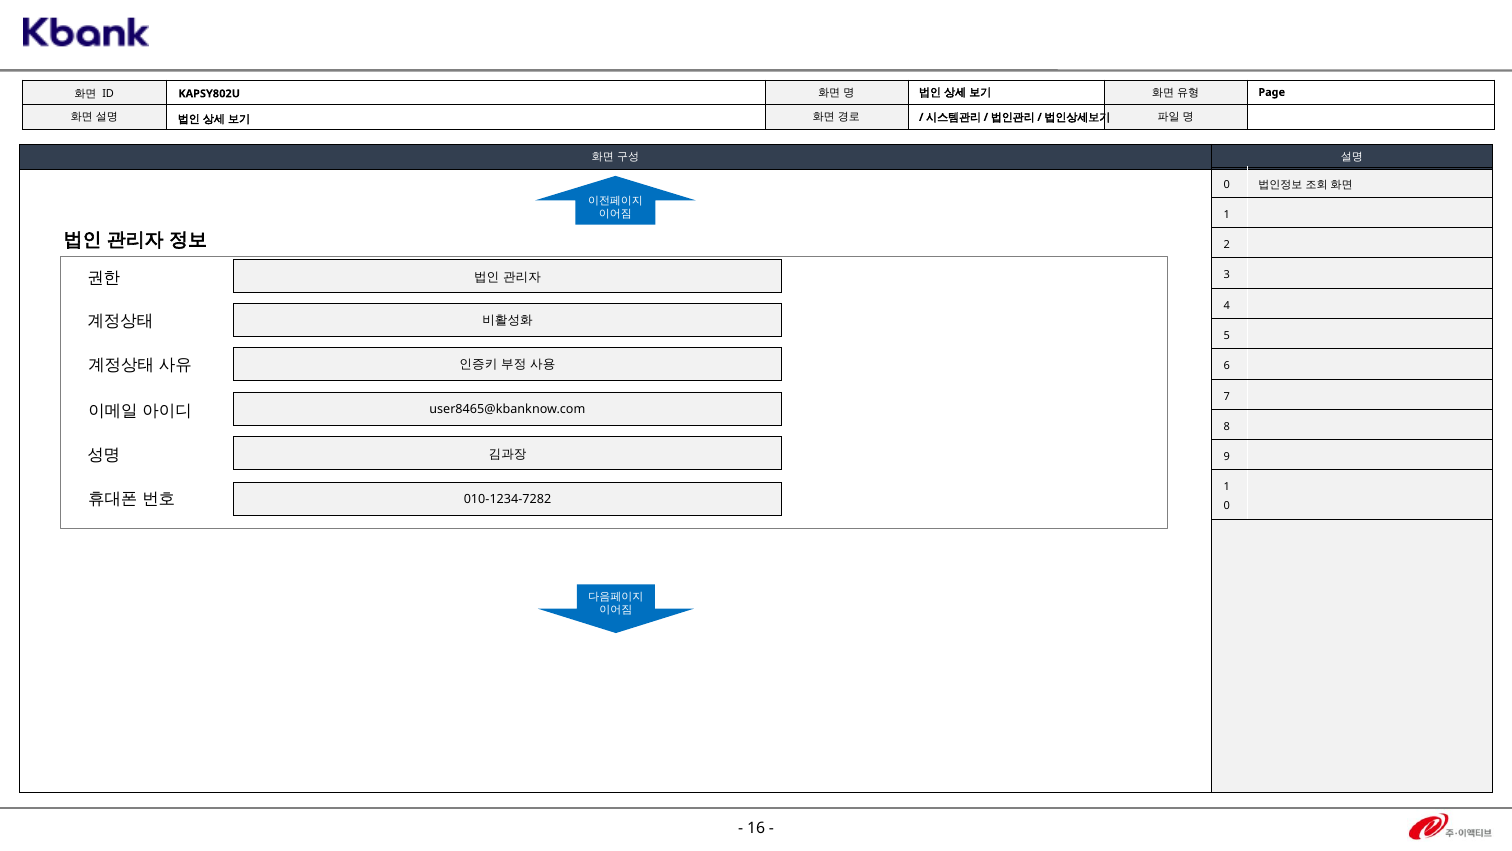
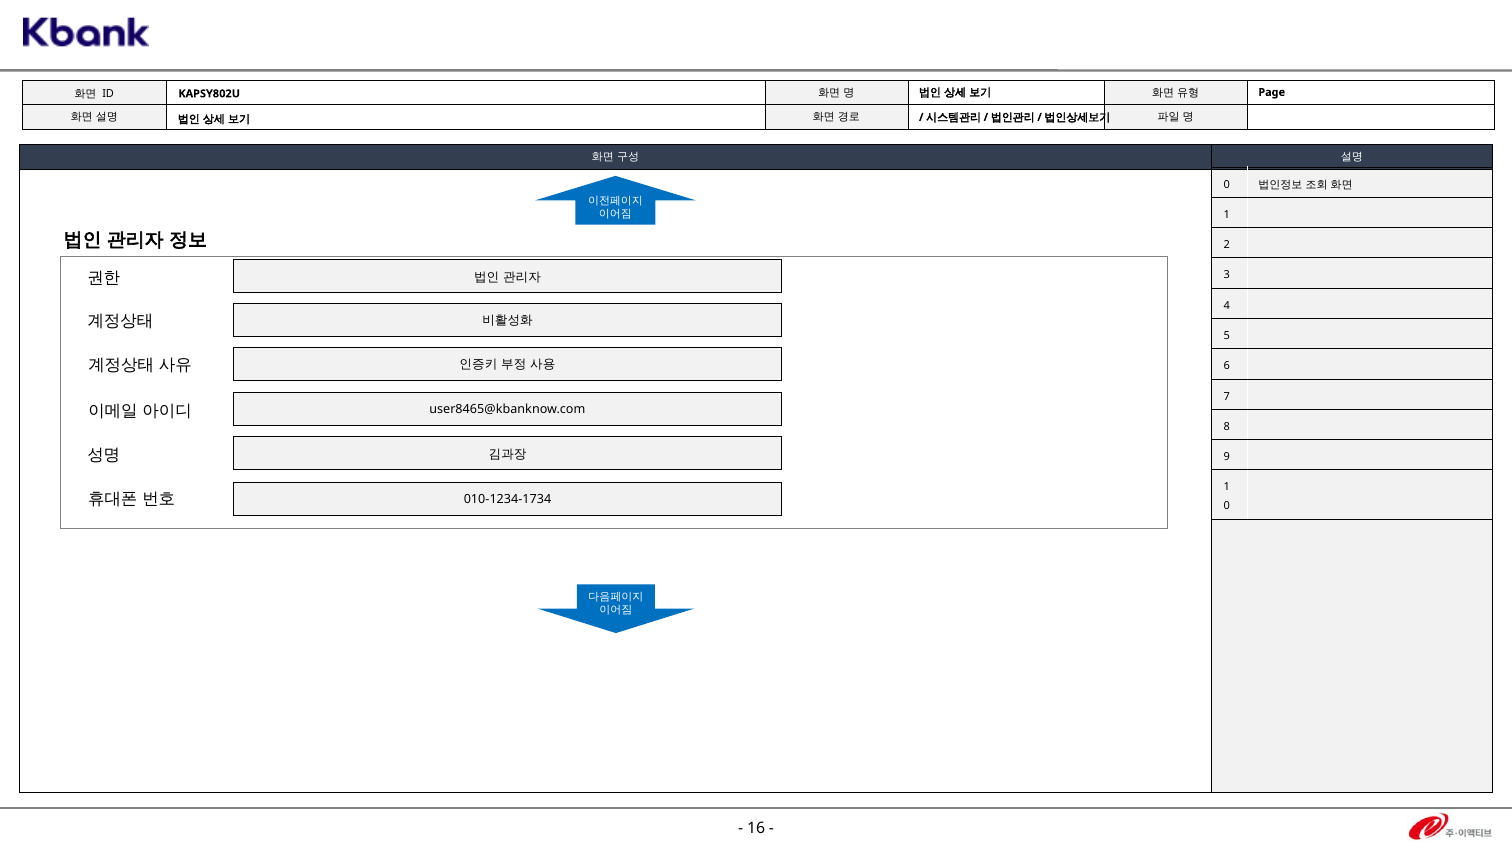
010-1234-7282: 010-1234-7282 -> 010-1234-1734 (508, 499)
